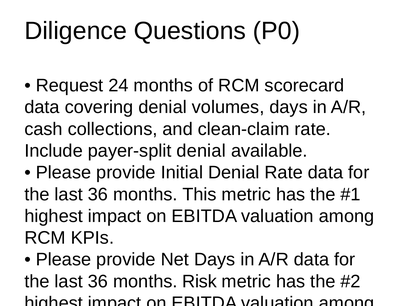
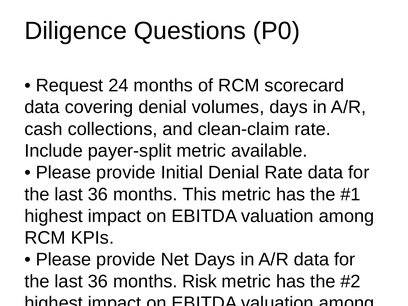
payer-split denial: denial -> metric (201, 151)
